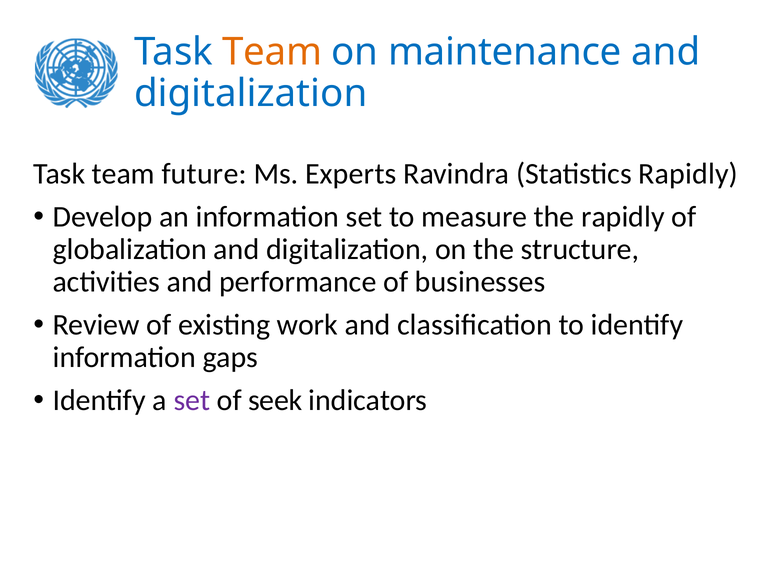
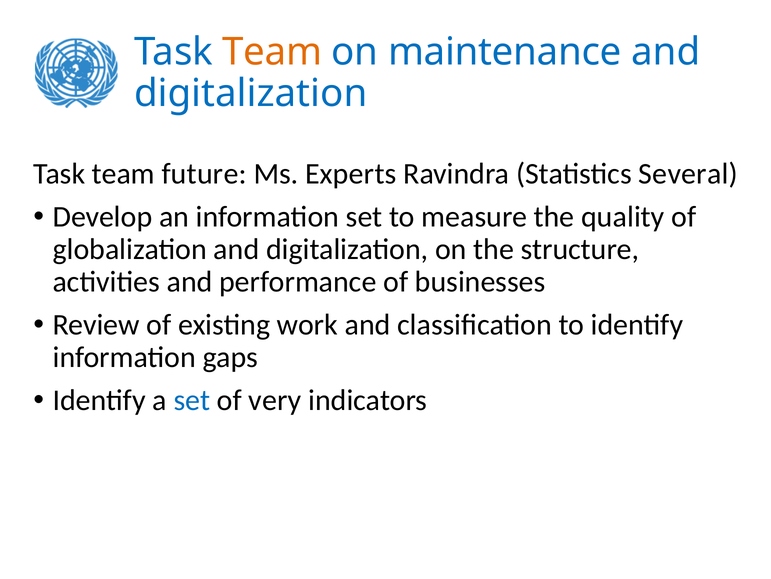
Statistics Rapidly: Rapidly -> Several (688, 174)
the rapidly: rapidly -> quality (623, 217)
set colour: purple -> blue (192, 400)
seek: seek -> very (275, 400)
